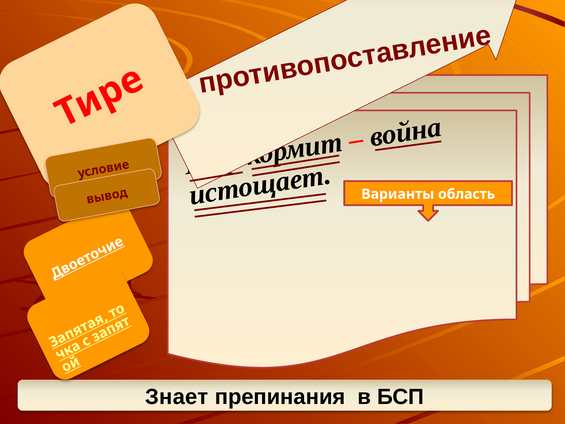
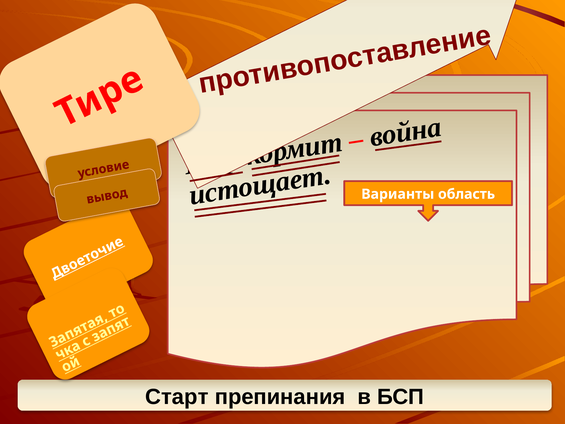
Знает: Знает -> Старт (177, 397)
